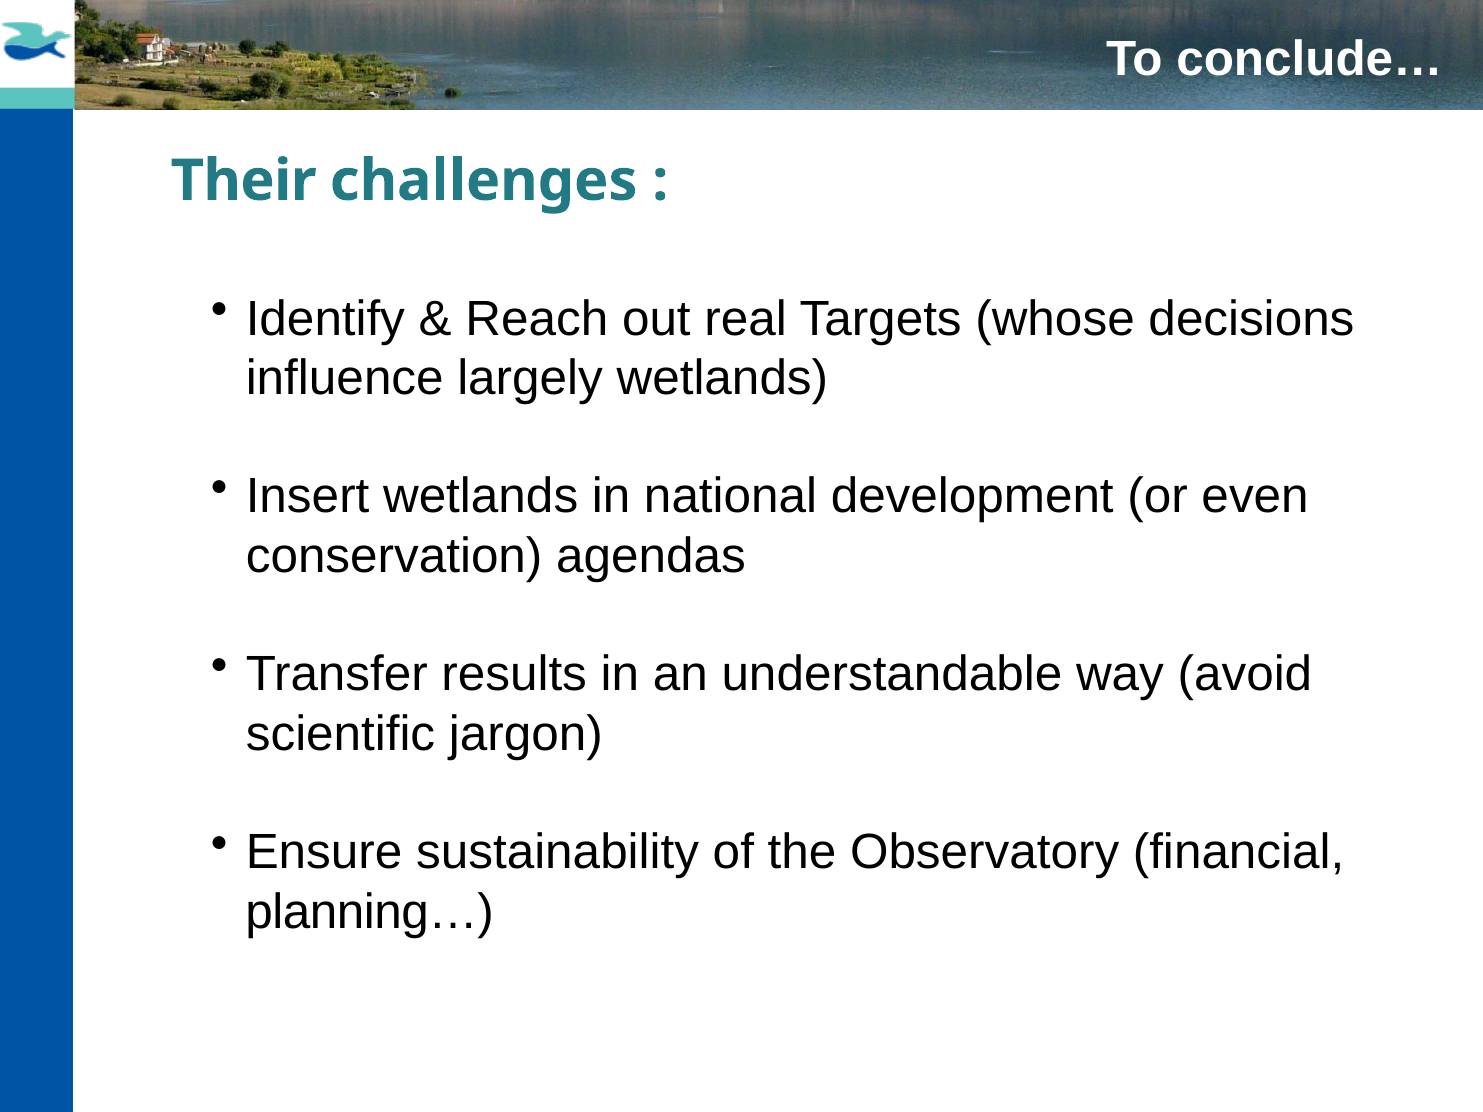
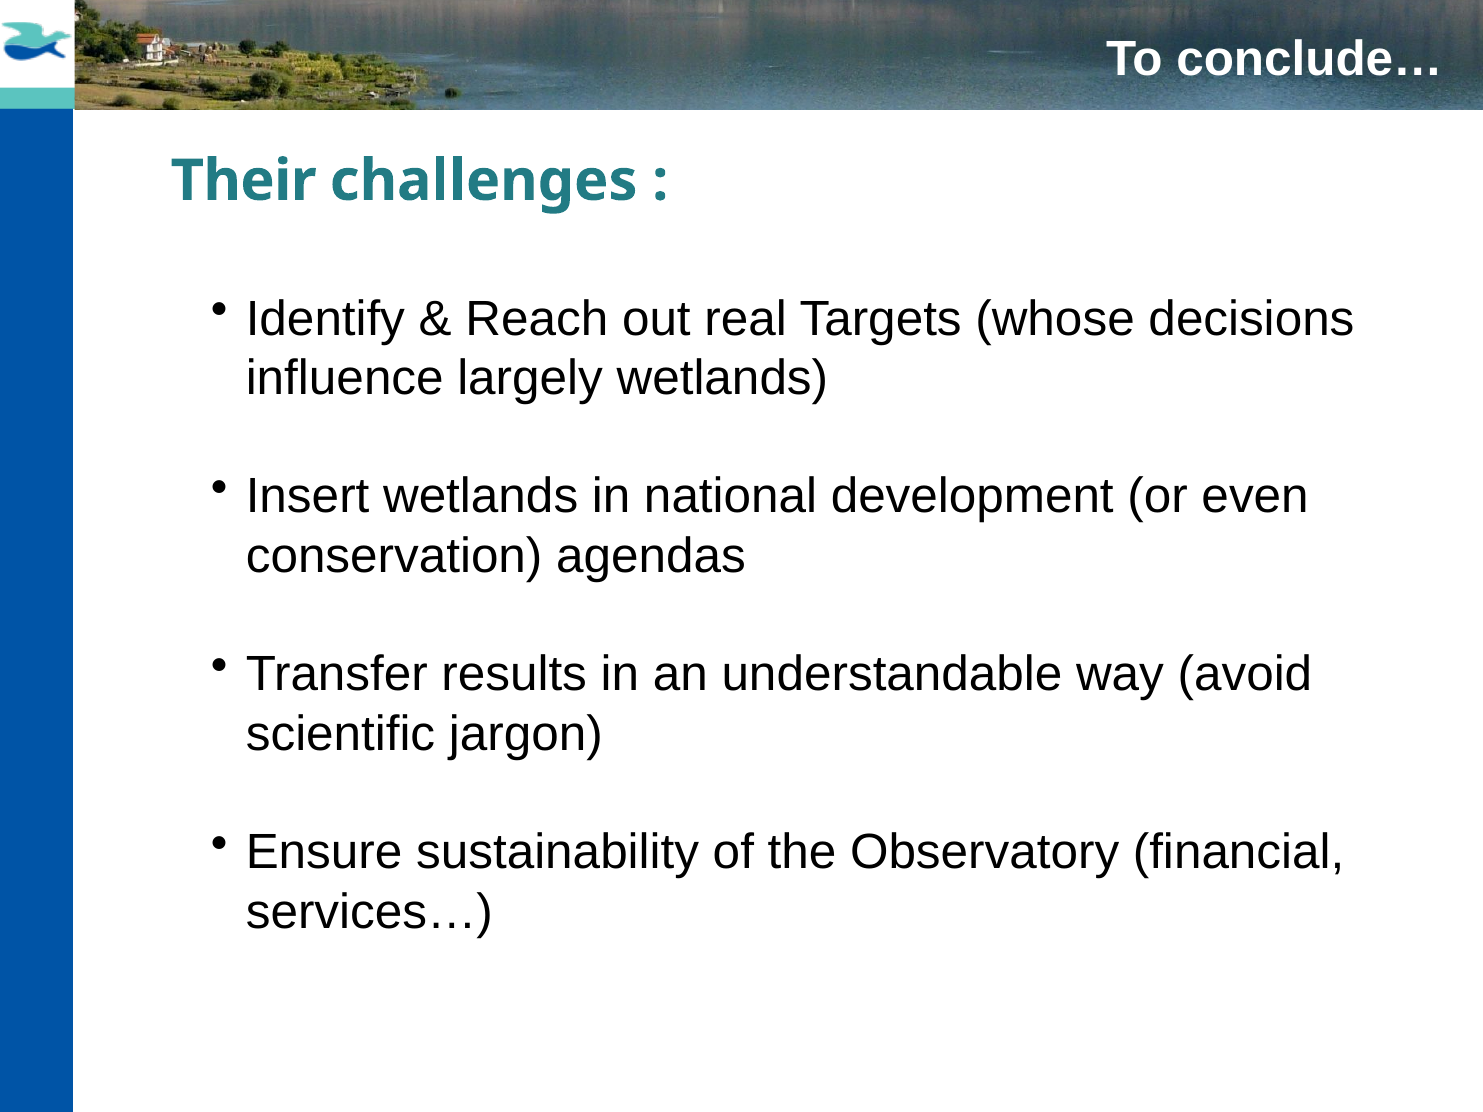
planning…: planning… -> services… (369, 912)
